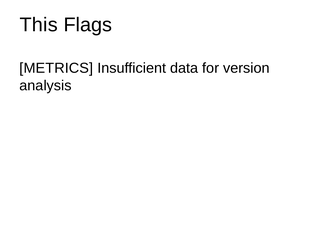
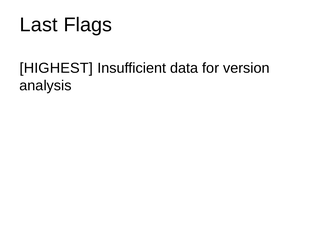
This: This -> Last (39, 25)
METRICS: METRICS -> HIGHEST (56, 68)
